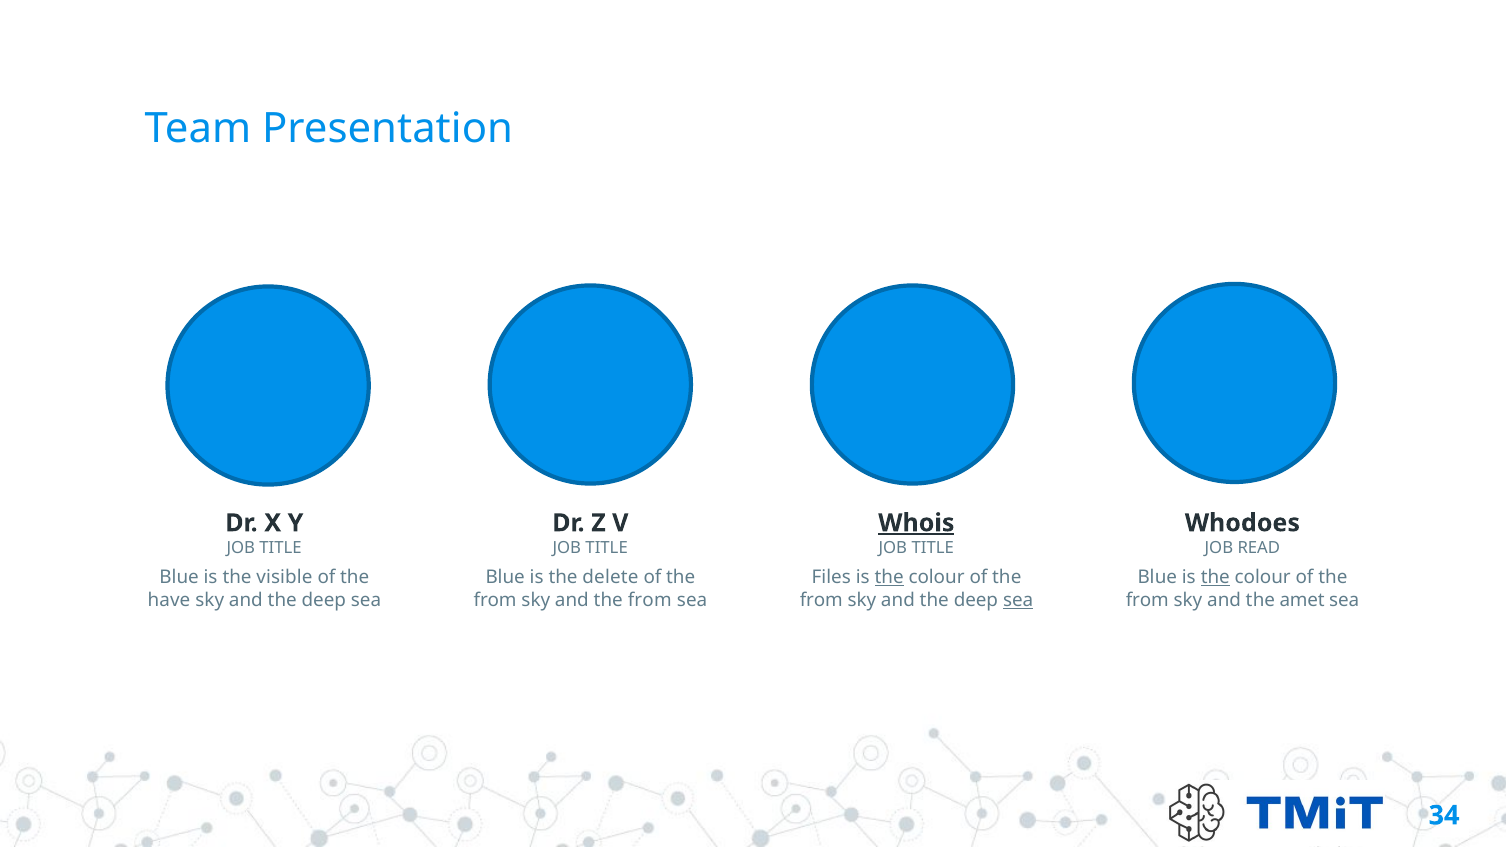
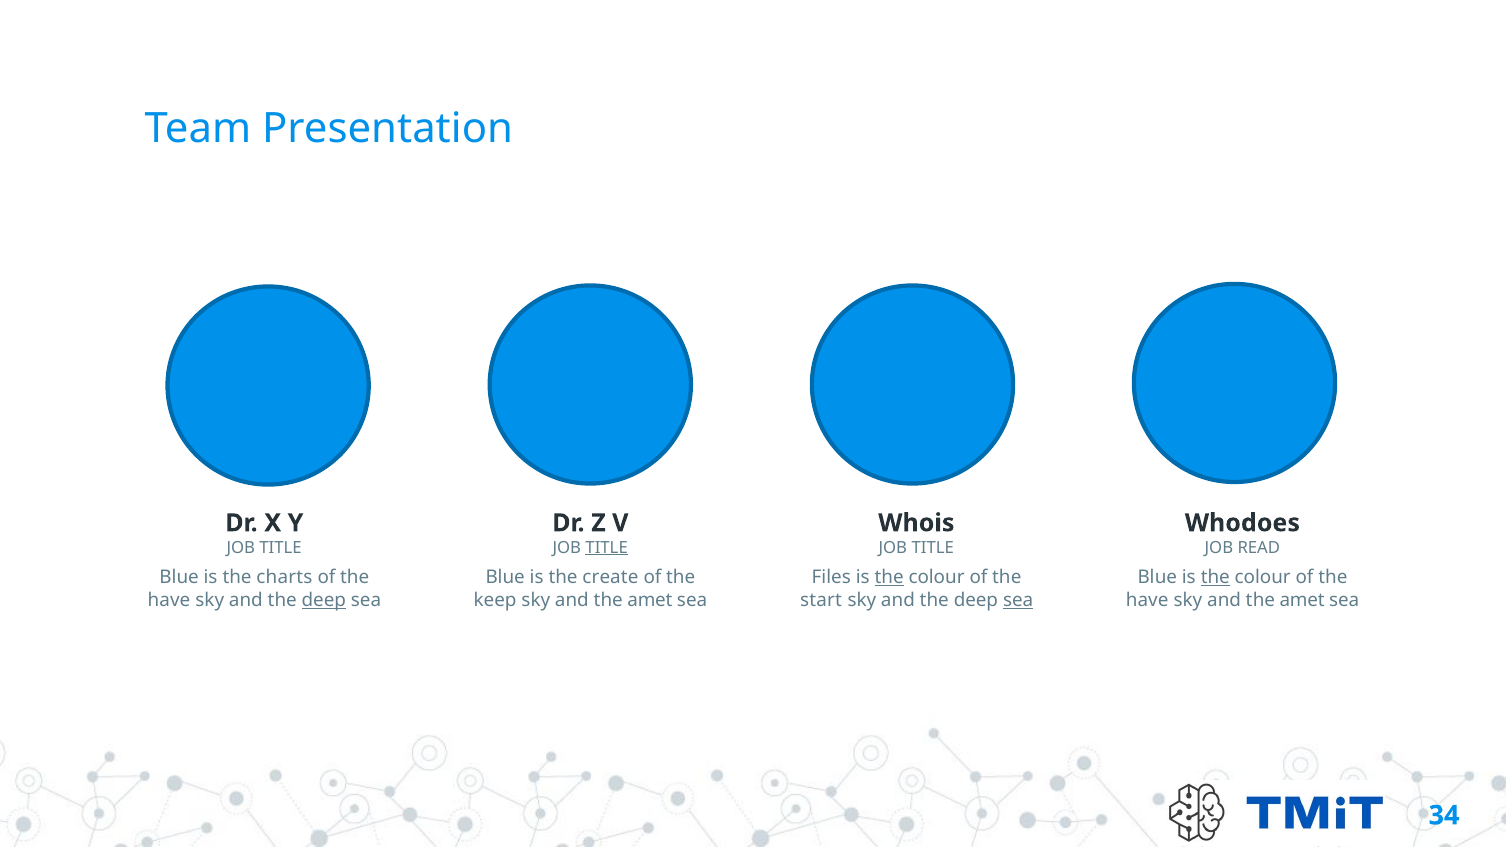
Whois underline: present -> none (916, 523)
TITLE underline: none -> present (607, 548)
visible: visible -> charts (284, 577)
delete: delete -> create (610, 577)
deep underline: none -> present (324, 600)
from: from -> keep (495, 600)
from: from -> amet (650, 600)
from: from -> start (821, 600)
from: from -> have (1147, 600)
